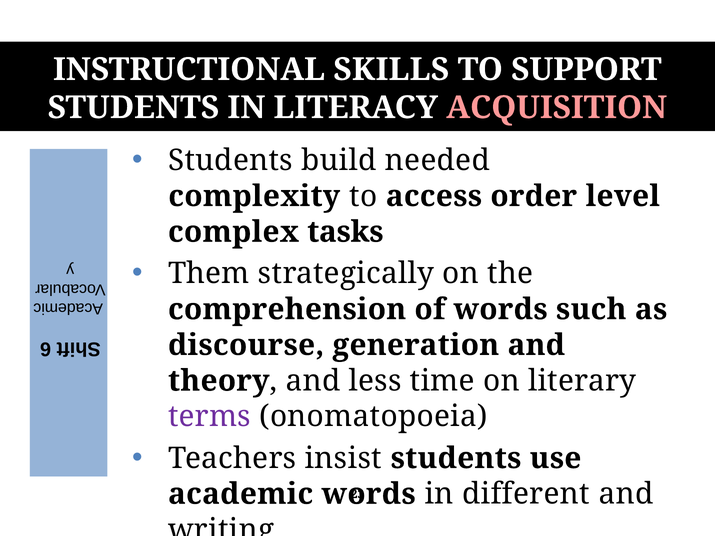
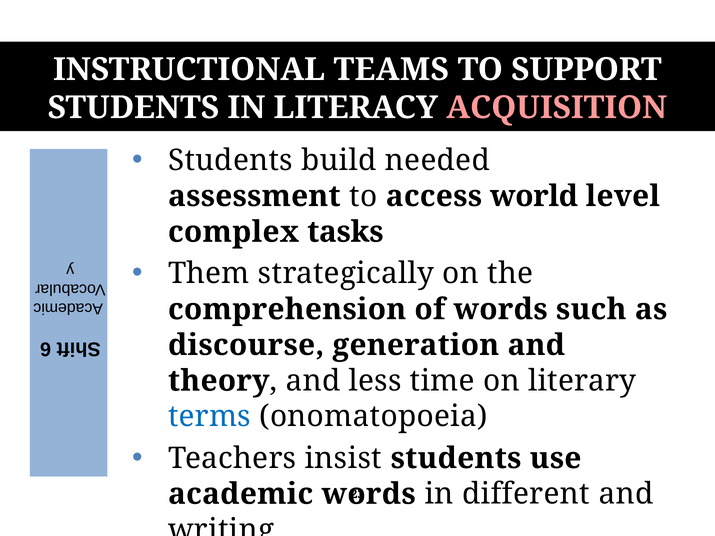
SKILLS: SKILLS -> TEAMS (391, 70)
complexity: complexity -> assessment (254, 196)
order: order -> world (534, 196)
terms colour: purple -> blue (209, 417)
